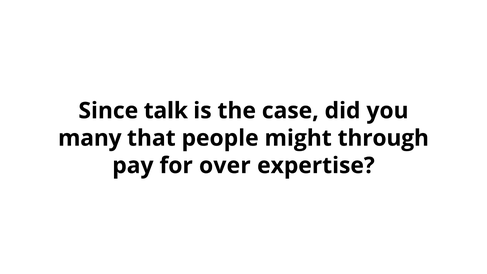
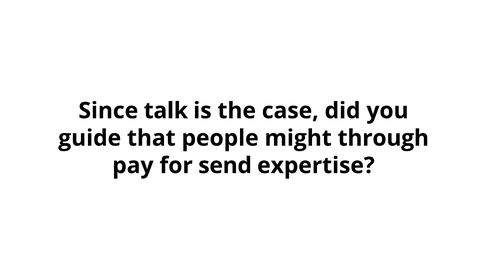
many: many -> guide (90, 138)
over: over -> send (225, 166)
